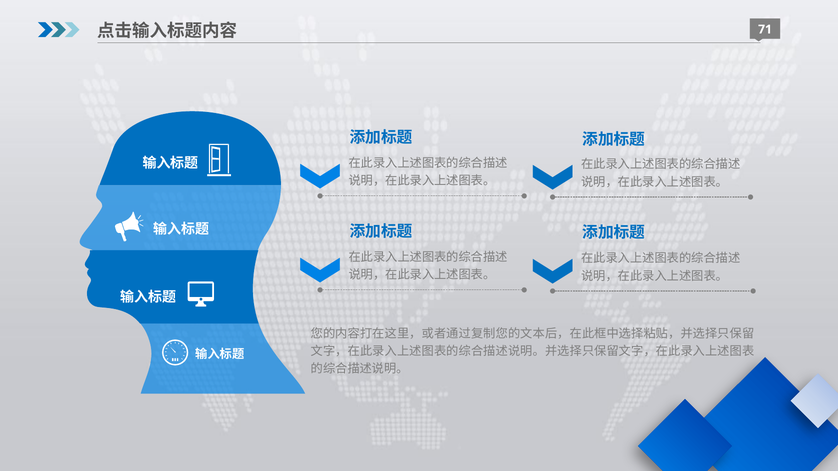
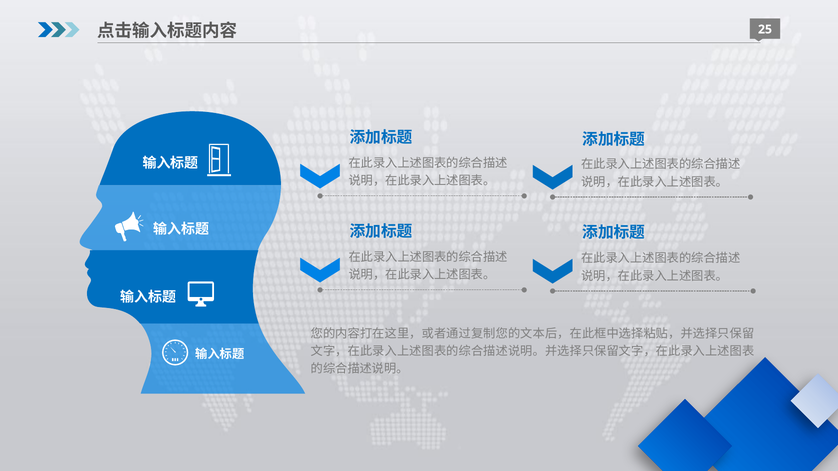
71: 71 -> 25 (765, 29)
